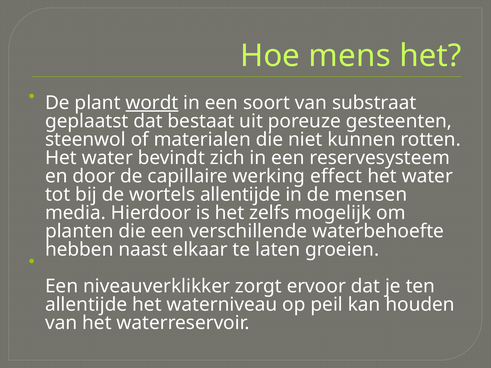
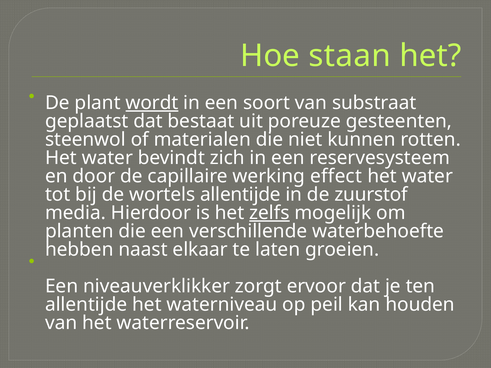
mens: mens -> staan (350, 56)
mensen: mensen -> zuurstof (371, 195)
zelfs underline: none -> present (269, 213)
